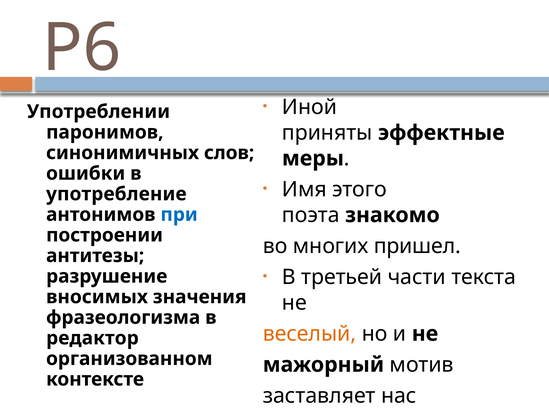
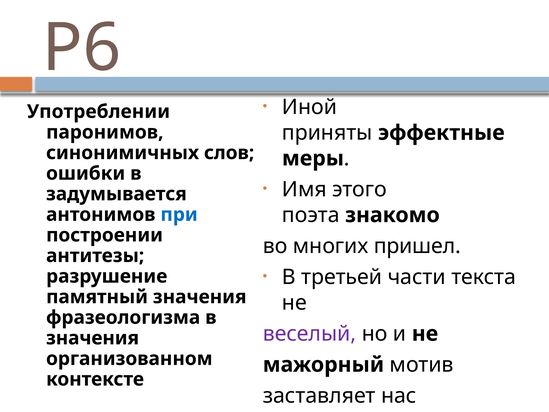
употребление: употребление -> задумывается (116, 194)
вносимых: вносимых -> памятный (97, 297)
веселый colour: orange -> purple (309, 334)
редактор: редактор -> значения (93, 338)
